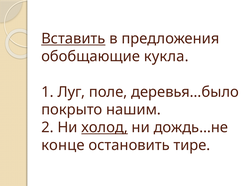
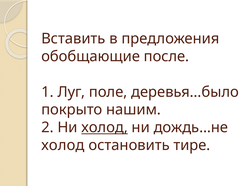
Вставить underline: present -> none (73, 38)
кукла: кукла -> после (166, 56)
конце: конце -> холод (63, 145)
